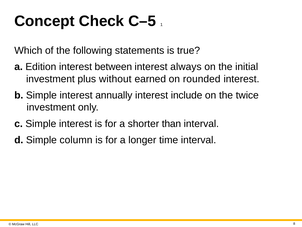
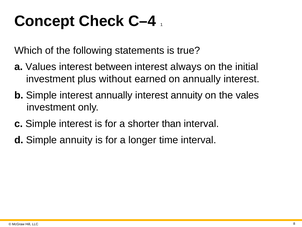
C–5: C–5 -> C–4 (142, 21)
Edition: Edition -> Values (41, 67)
on rounded: rounded -> annually (202, 79)
interest include: include -> annuity (187, 95)
twice: twice -> vales (247, 95)
Simple column: column -> annuity (76, 140)
